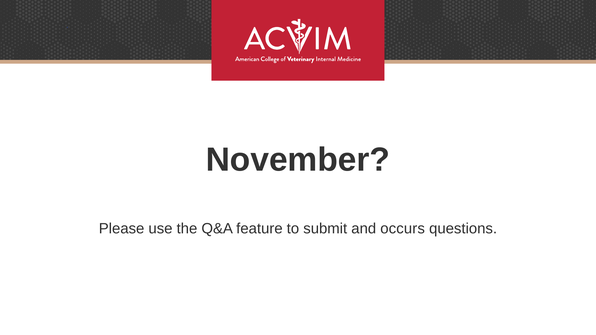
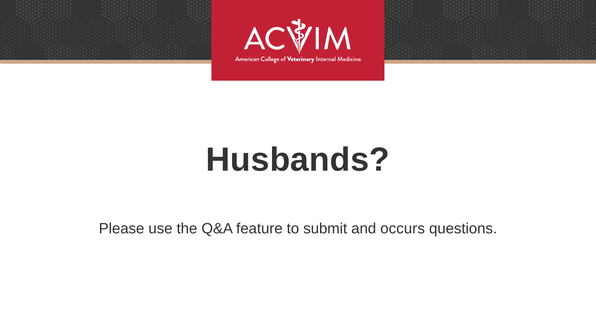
November: November -> Husbands (298, 160)
